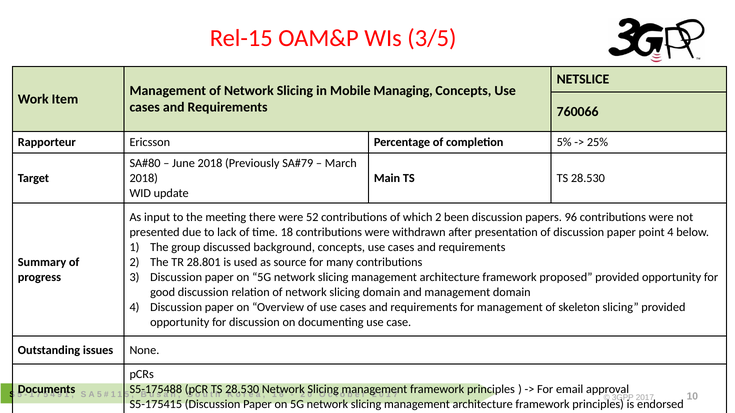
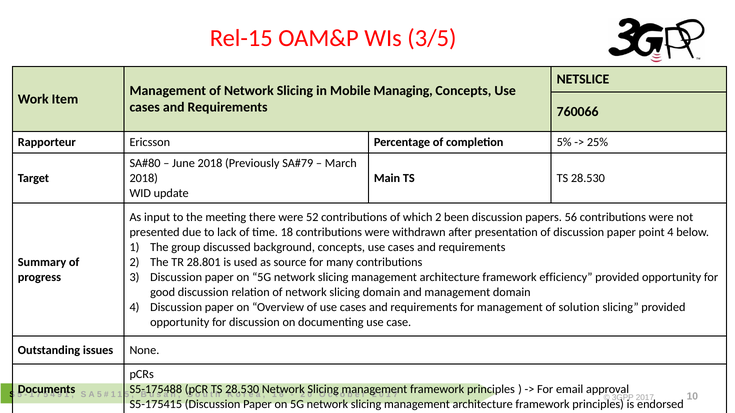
96: 96 -> 56 (571, 218)
proposed: proposed -> efficiency (566, 277)
skeleton: skeleton -> solution (579, 307)
